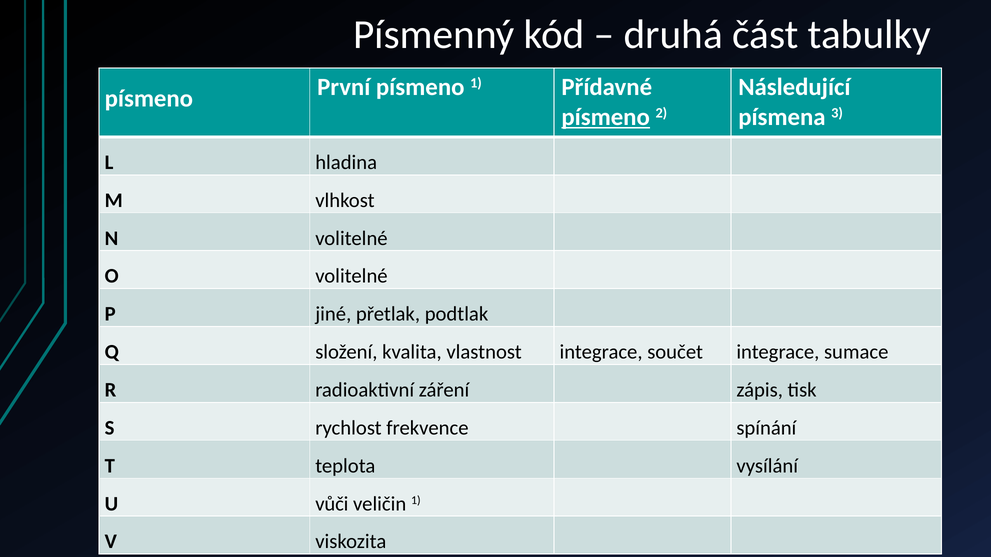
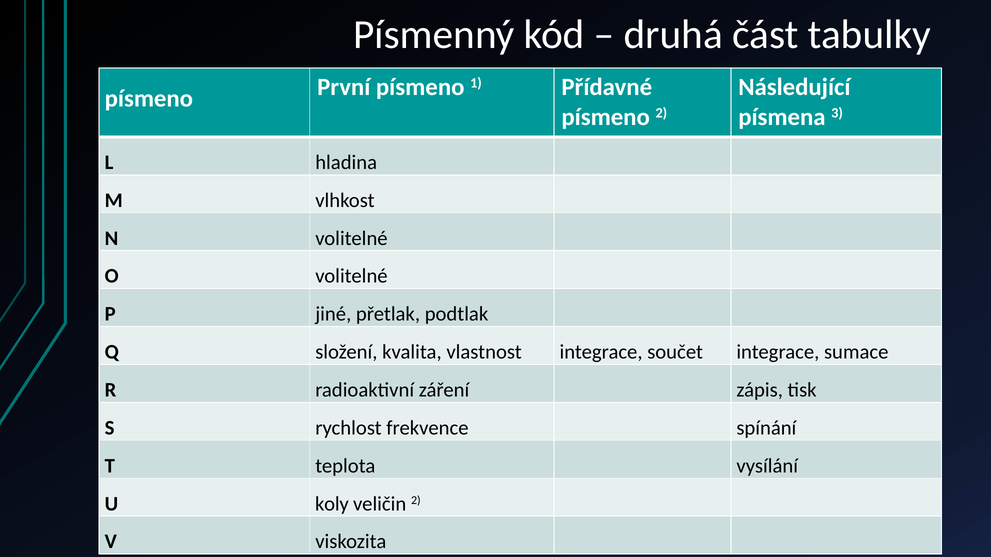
písmeno underline: present -> none (606, 117)
vůči: vůči -> koly (332, 504)
veličin 1: 1 -> 2 (416, 501)
